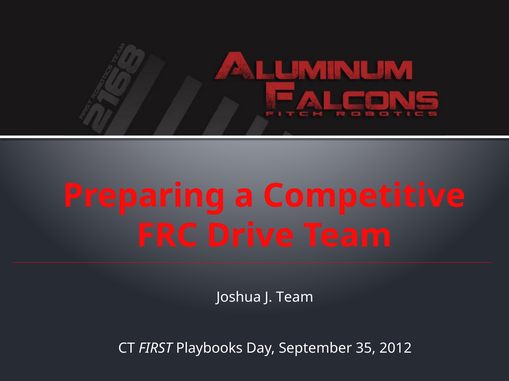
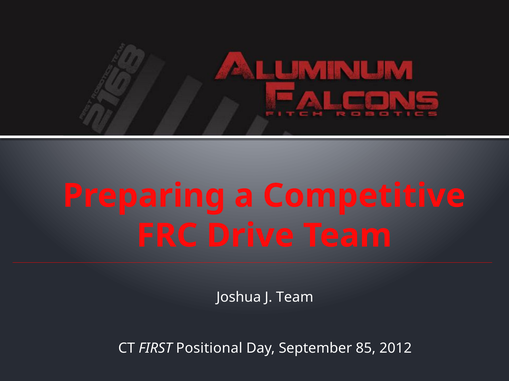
Playbooks: Playbooks -> Positional (209, 349)
35: 35 -> 85 (366, 349)
